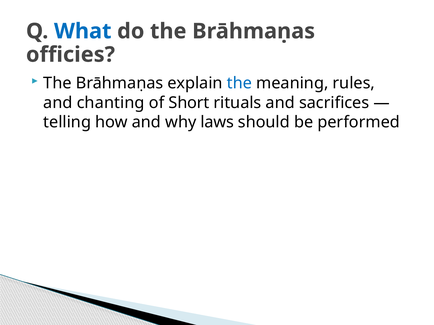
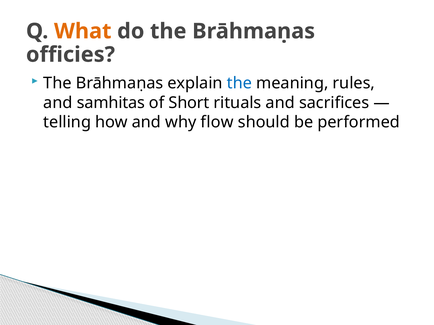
What colour: blue -> orange (83, 31)
chanting: chanting -> samhitas (111, 103)
laws: laws -> flow (217, 122)
